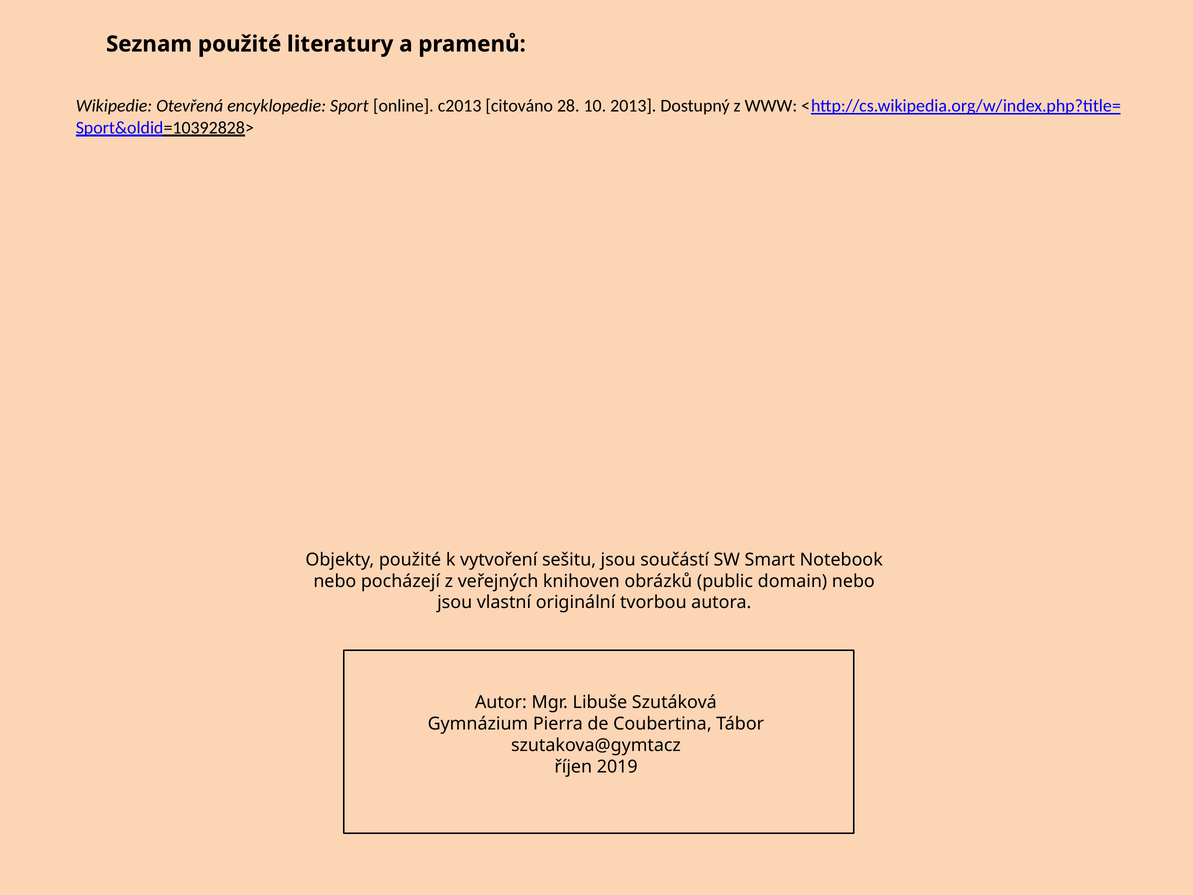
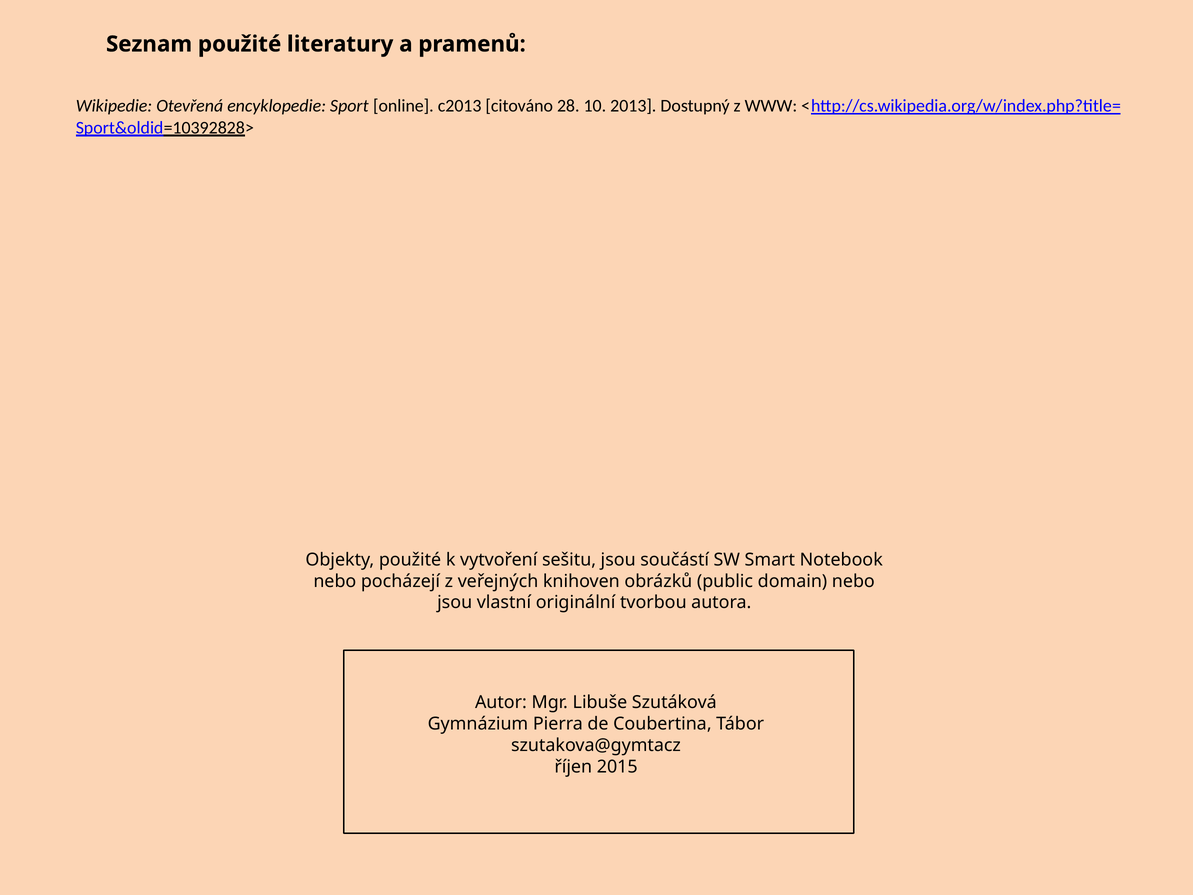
2019: 2019 -> 2015 (617, 766)
